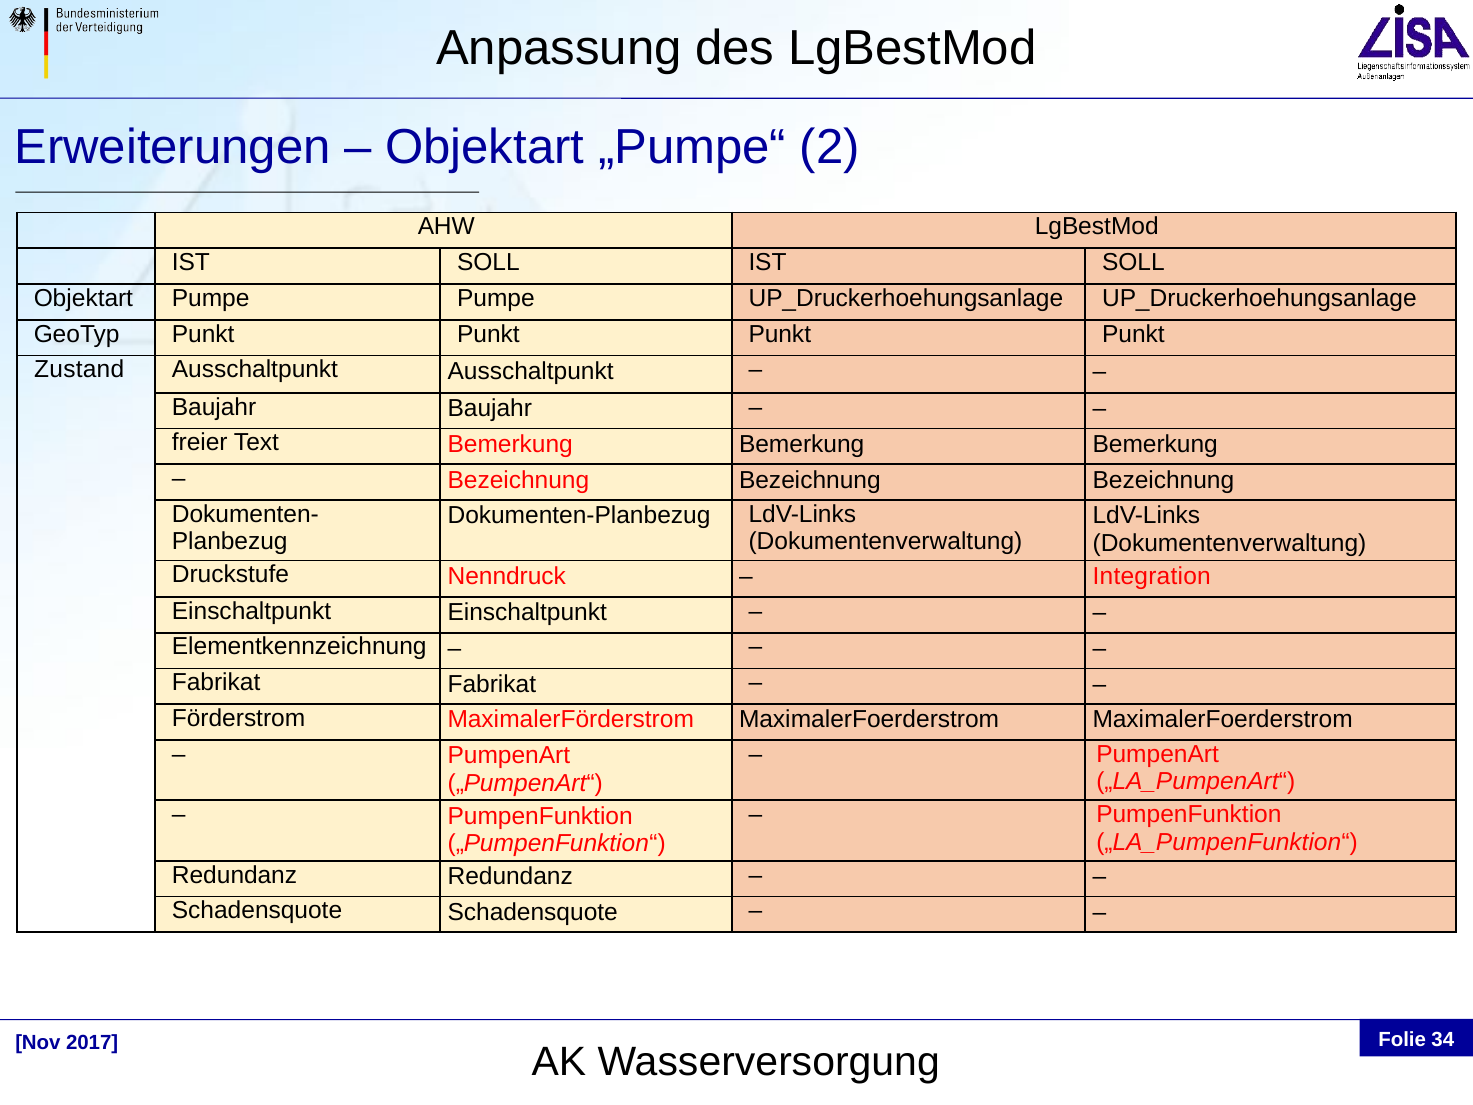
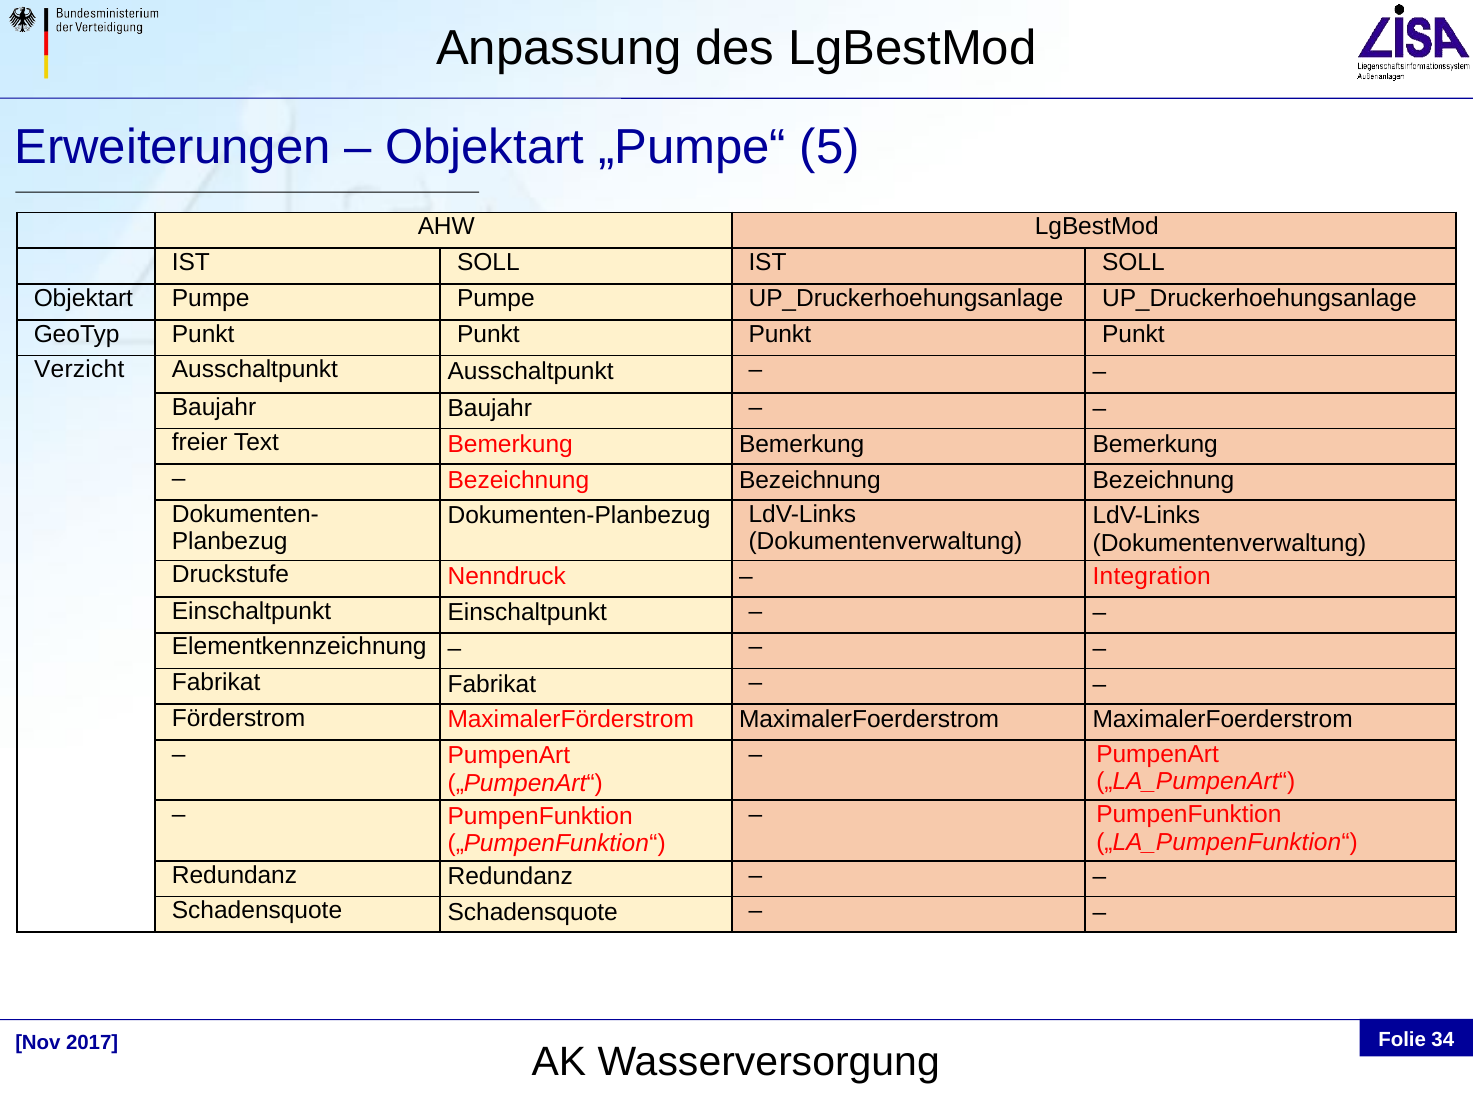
2: 2 -> 5 (830, 147)
Zustand: Zustand -> Verzicht (79, 370)
